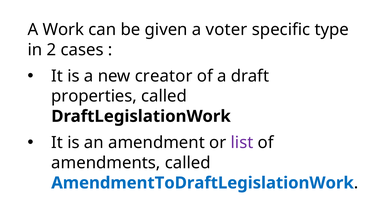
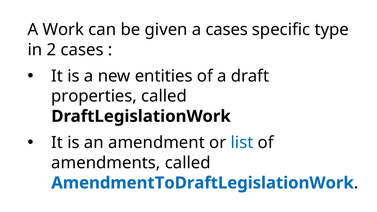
a voter: voter -> cases (227, 30)
creator: creator -> entities (164, 76)
list colour: purple -> blue (242, 143)
